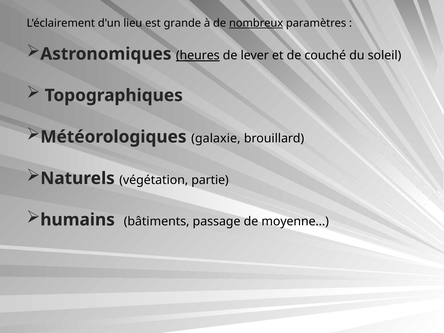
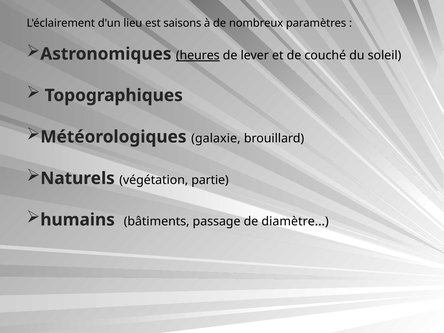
grande: grande -> saisons (182, 23)
nombreux underline: present -> none (256, 23)
moyenne: moyenne -> diamètre (295, 221)
